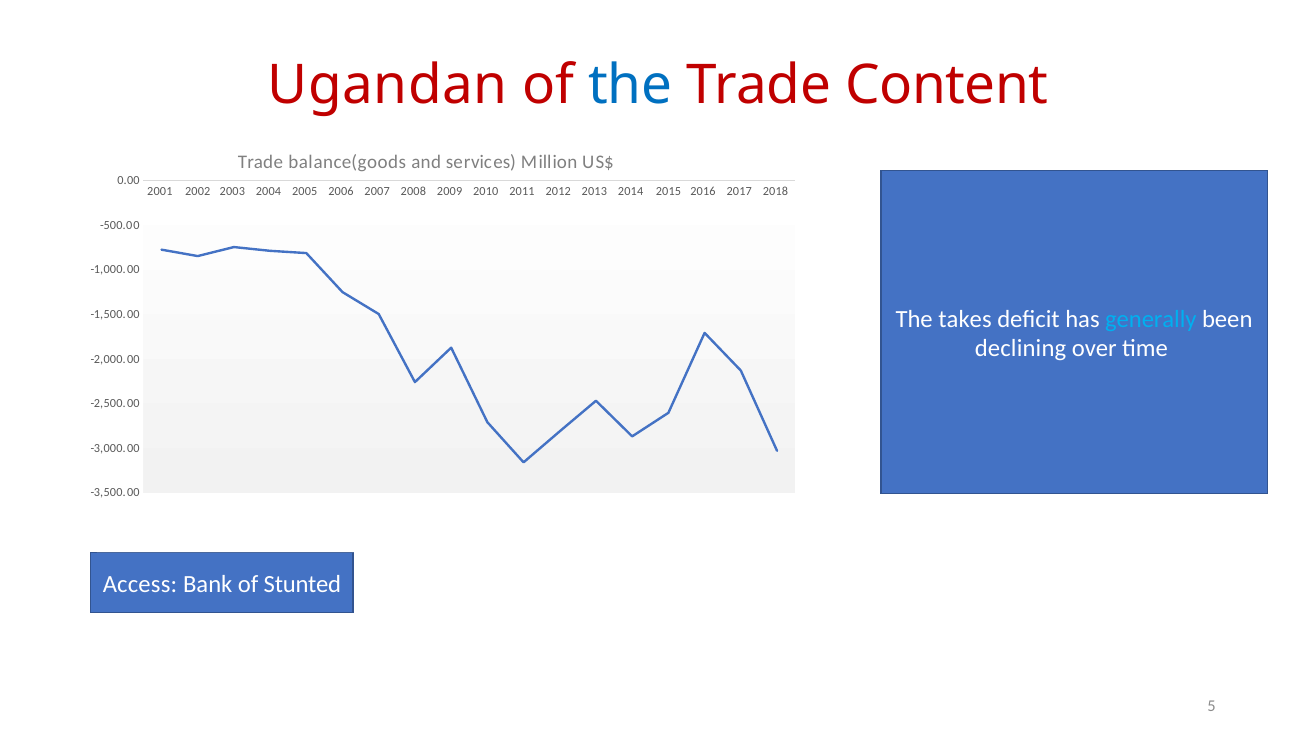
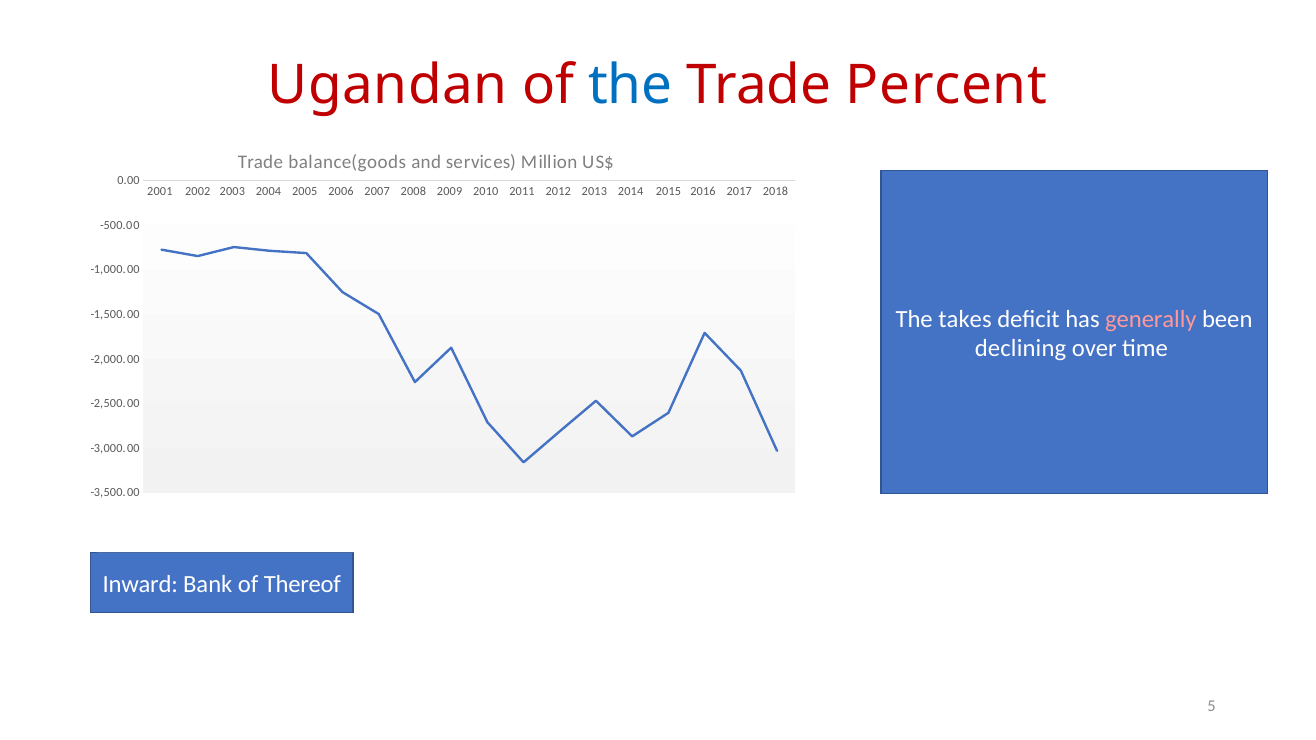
Content: Content -> Percent (946, 86)
generally colour: light blue -> pink (1151, 319)
Access: Access -> Inward (140, 584)
Stunted: Stunted -> Thereof (302, 584)
